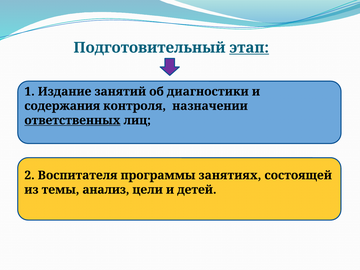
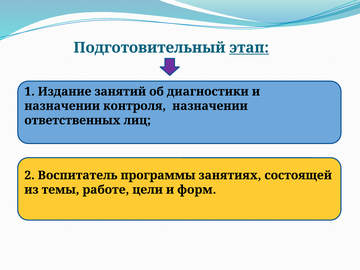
содержания: содержания -> назначении (62, 106)
ответственных underline: present -> none (72, 120)
Воспитателя: Воспитателя -> Воспитатель (78, 175)
анализ: анализ -> работе (106, 190)
детей: детей -> форм (197, 190)
